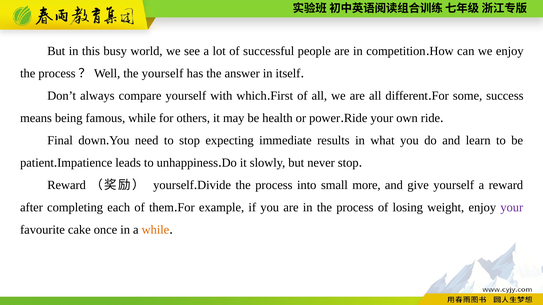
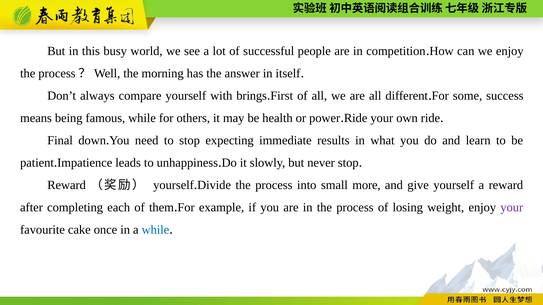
the yourself: yourself -> morning (163, 73)
which: which -> brings (252, 96)
while colour: orange -> blue (155, 230)
